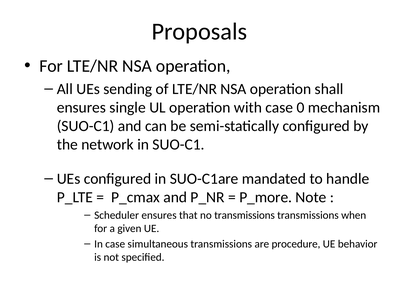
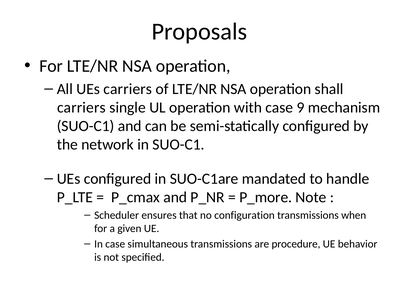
UEs sending: sending -> carriers (128, 89)
ensures: ensures -> carriers (81, 108)
0: 0 -> 9 (300, 108)
no transmissions: transmissions -> configuration (244, 215)
